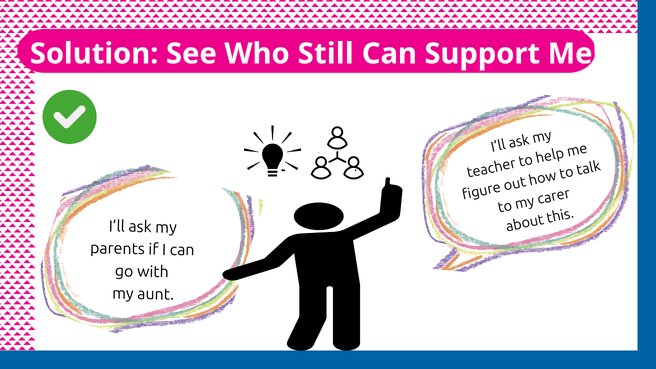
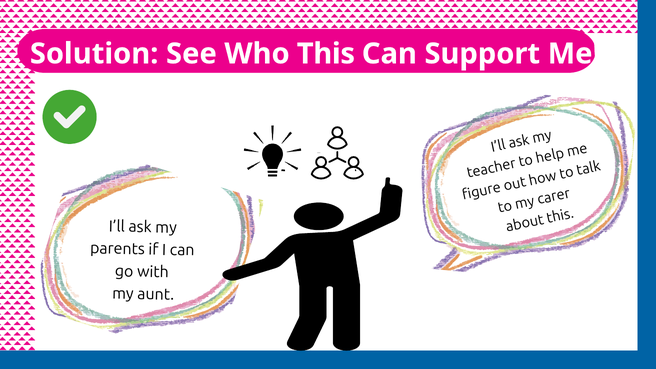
Still: Still -> This (326, 54)
